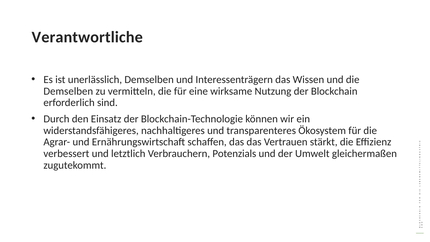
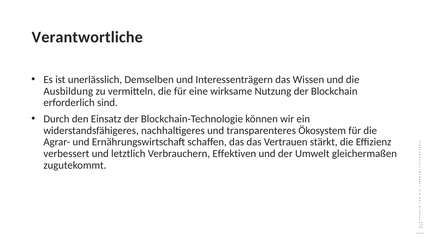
Demselben: Demselben -> Ausbildung (68, 91)
Potenzials: Potenzials -> Effektiven (234, 154)
